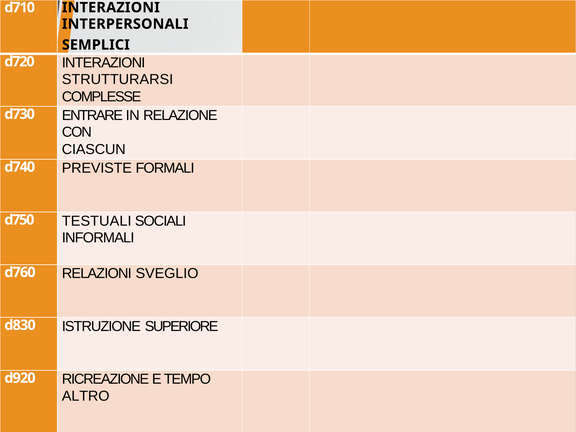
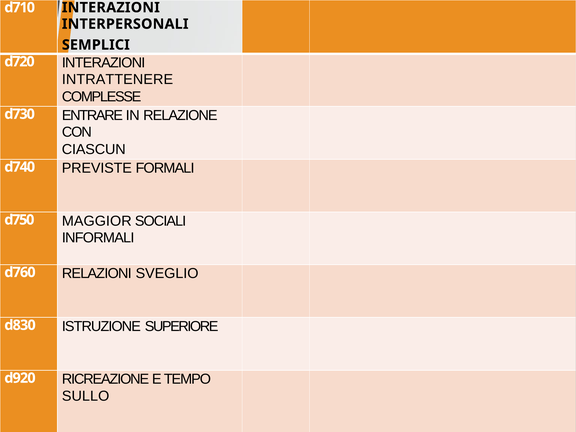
STRUTTURARSI: STRUTTURARSI -> INTRATTENERE (118, 79)
TESTUALI: TESTUALI -> MAGGIOR (97, 221)
ALTRO: ALTRO -> SULLO (86, 396)
